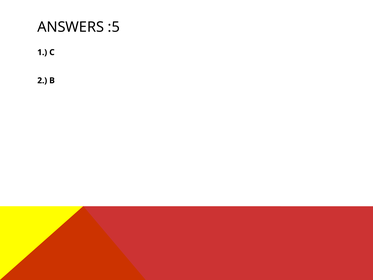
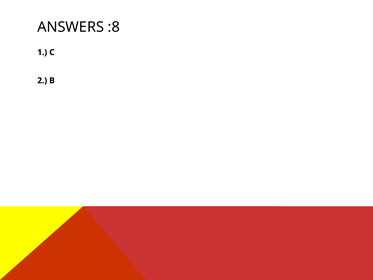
:5: :5 -> :8 (114, 27)
